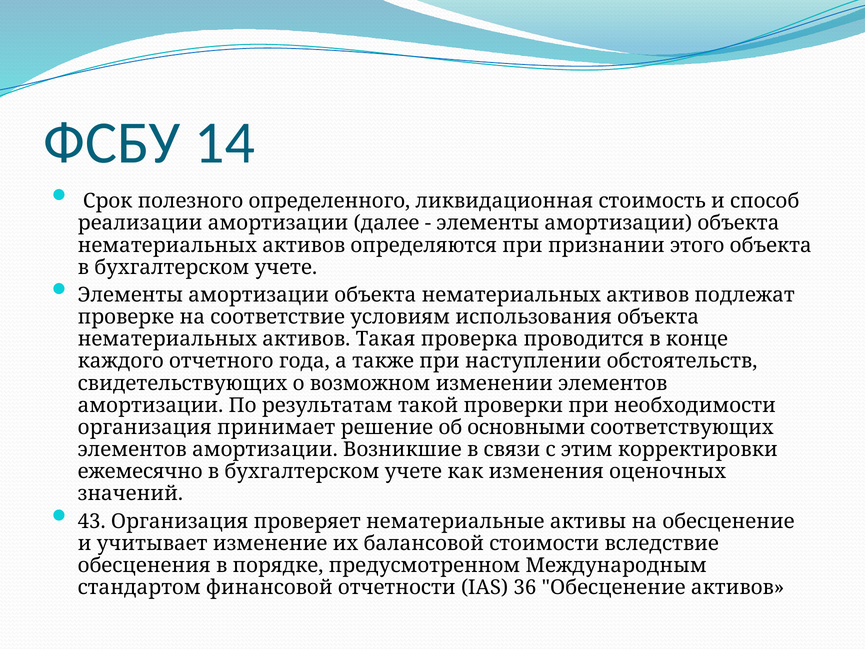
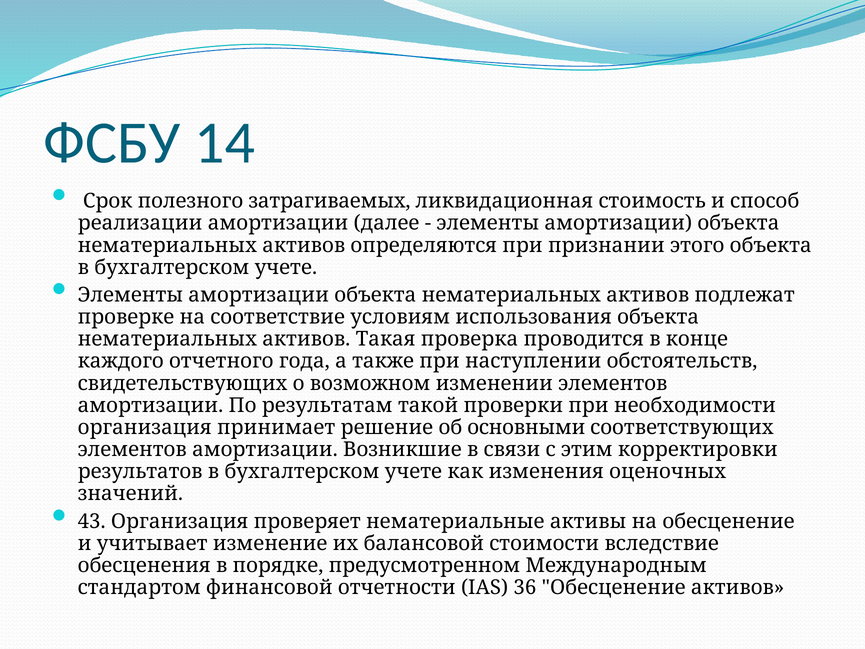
определенного: определенного -> затрагиваемых (329, 201)
ежемесячно: ежемесячно -> результатов (140, 471)
